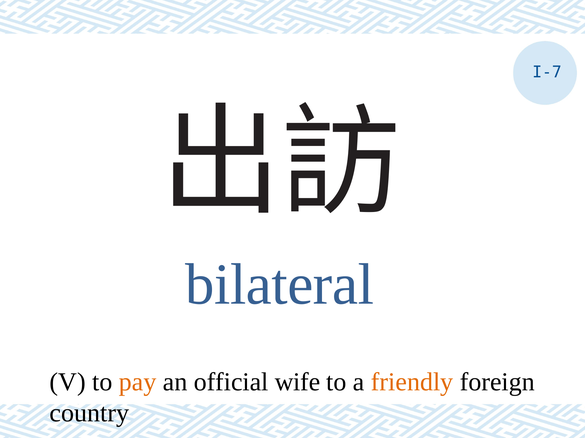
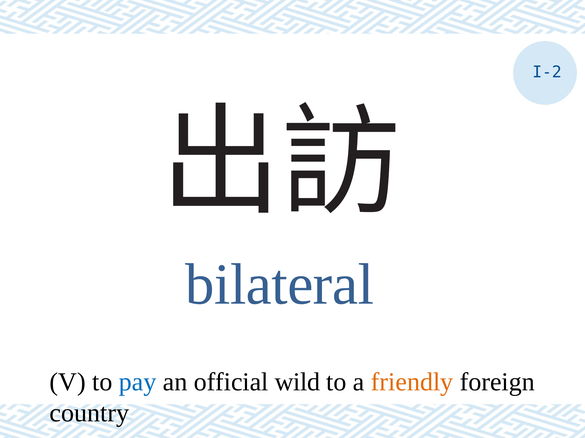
I-7: I-7 -> I-2 (547, 72)
pay colour: orange -> blue (138, 382)
wife: wife -> wild (298, 382)
